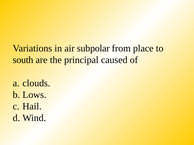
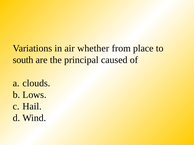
subpolar: subpolar -> whether (93, 48)
